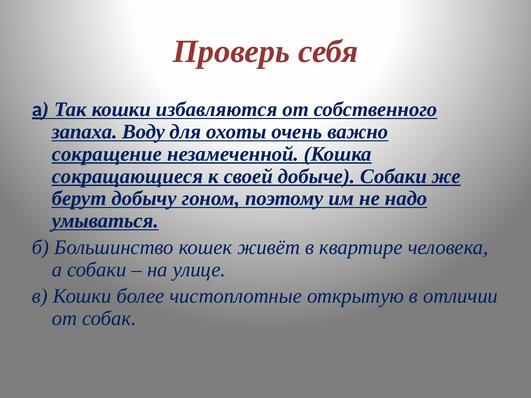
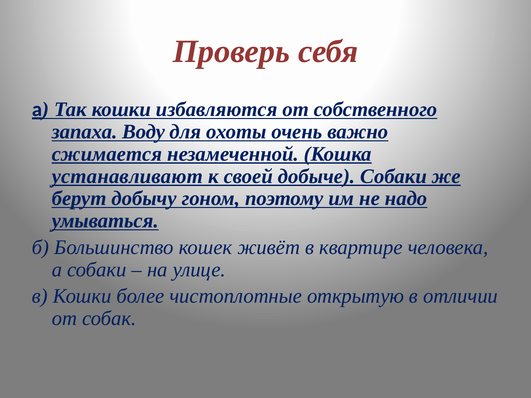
сокращение: сокращение -> сжимается (107, 154)
сокращающиеся: сокращающиеся -> устанавливают (127, 176)
